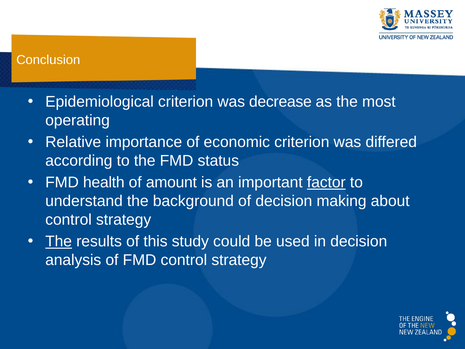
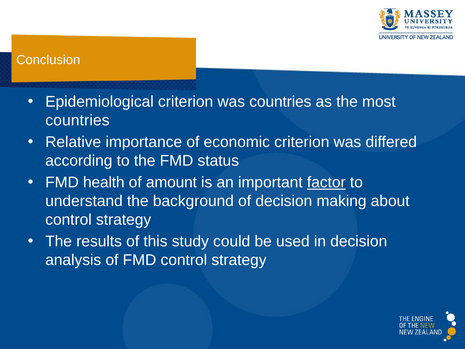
was decrease: decrease -> countries (280, 102)
operating: operating -> countries (77, 120)
The underline: present -> none (59, 241)
